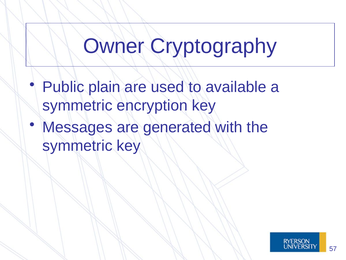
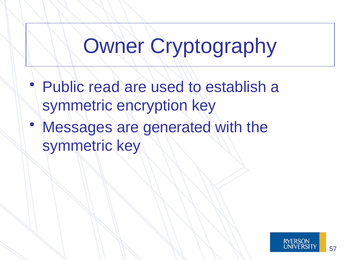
plain: plain -> read (104, 87)
available: available -> establish (236, 87)
